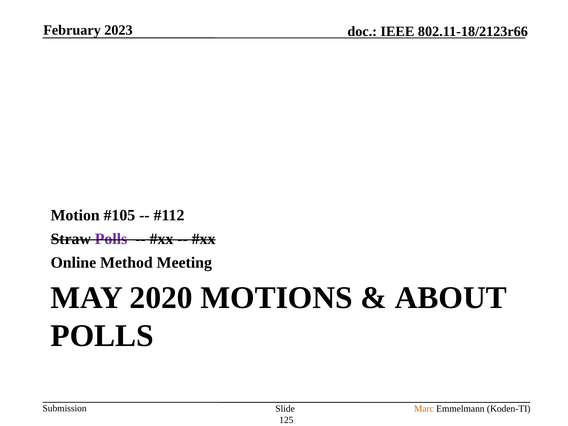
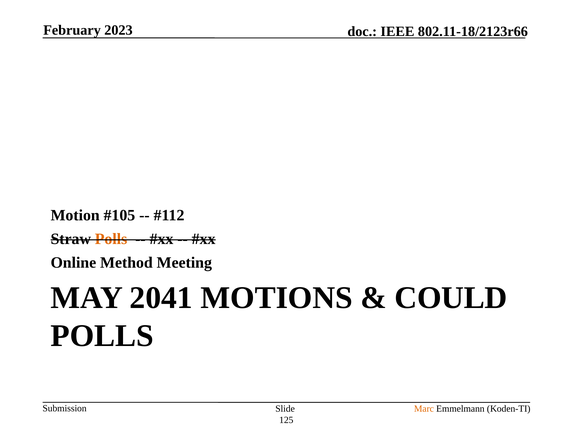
Polls colour: purple -> orange (111, 239)
2020: 2020 -> 2041 (161, 298)
ABOUT: ABOUT -> COULD (451, 298)
